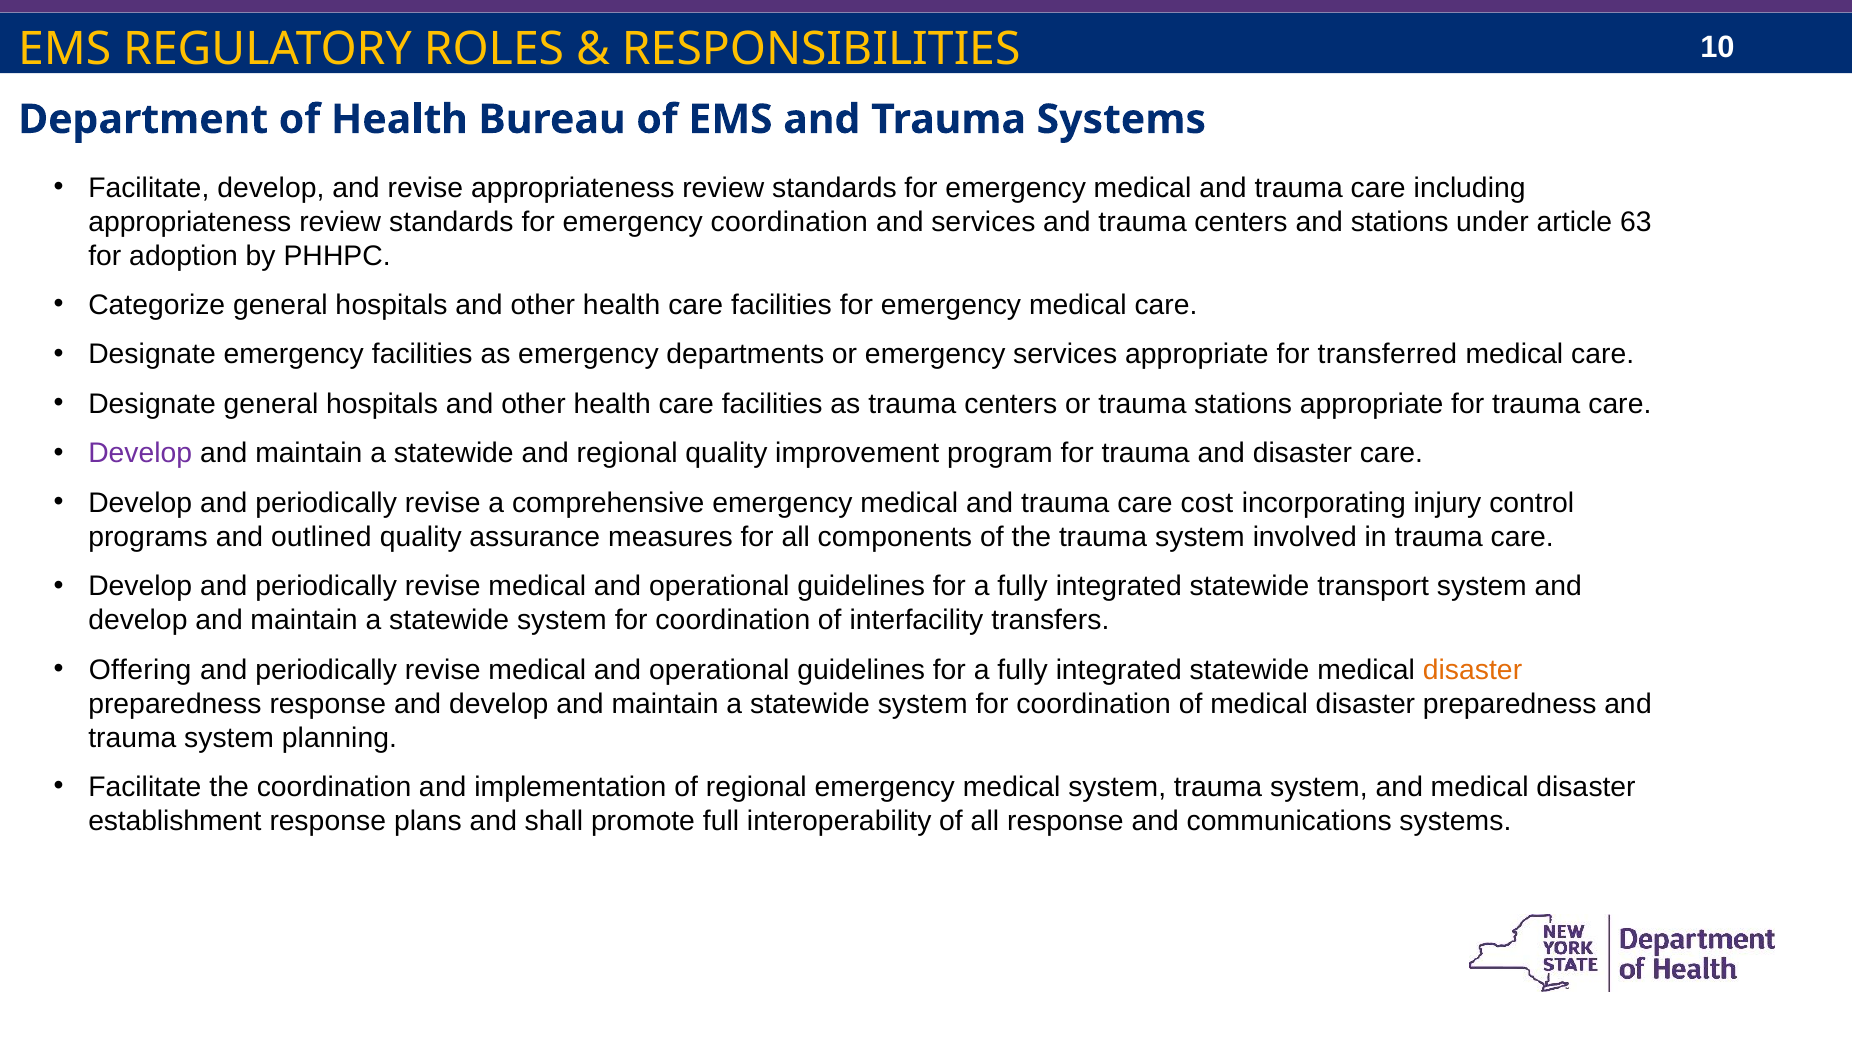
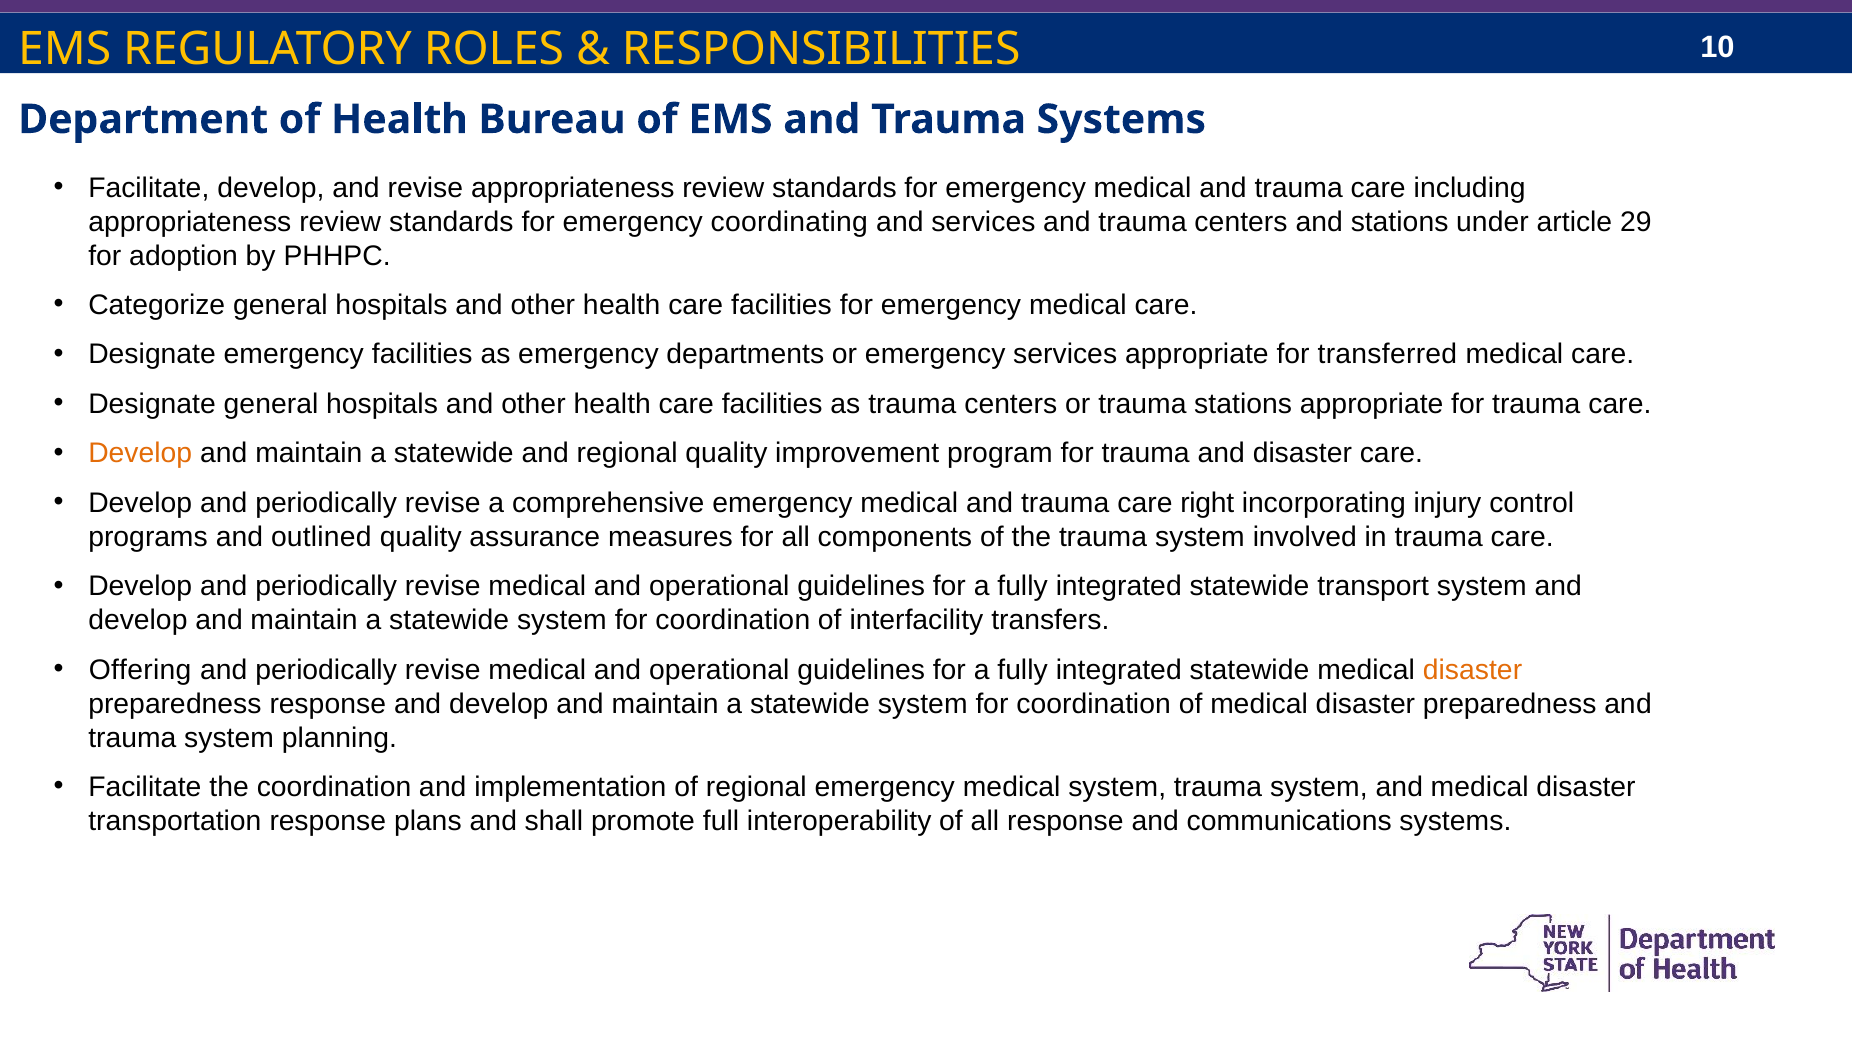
emergency coordination: coordination -> coordinating (789, 222)
63: 63 -> 29 (1636, 222)
Develop colour: purple -> orange (140, 453)
cost: cost -> right (1207, 503)
establishment: establishment -> transportation (175, 821)
